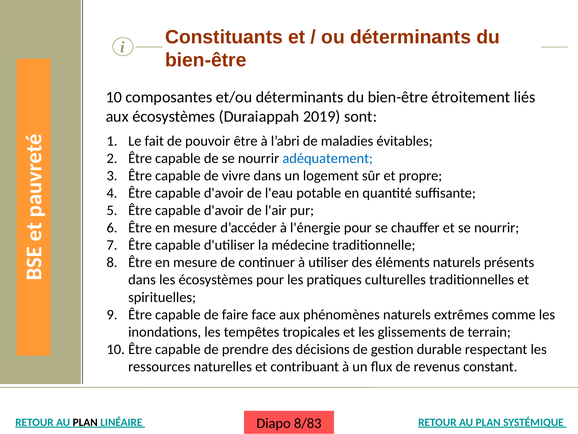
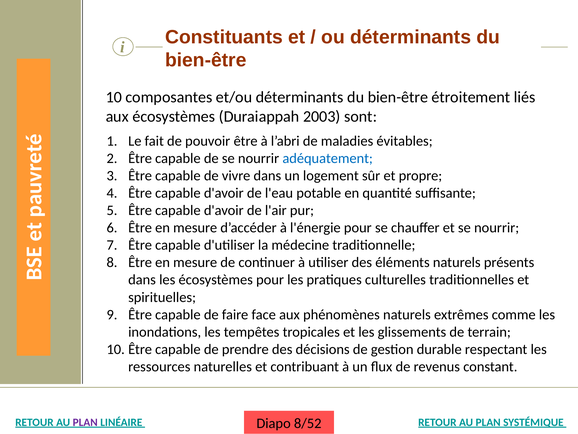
2019: 2019 -> 2003 (322, 116)
8/83: 8/83 -> 8/52 (308, 423)
PLAN colour: black -> purple (85, 422)
